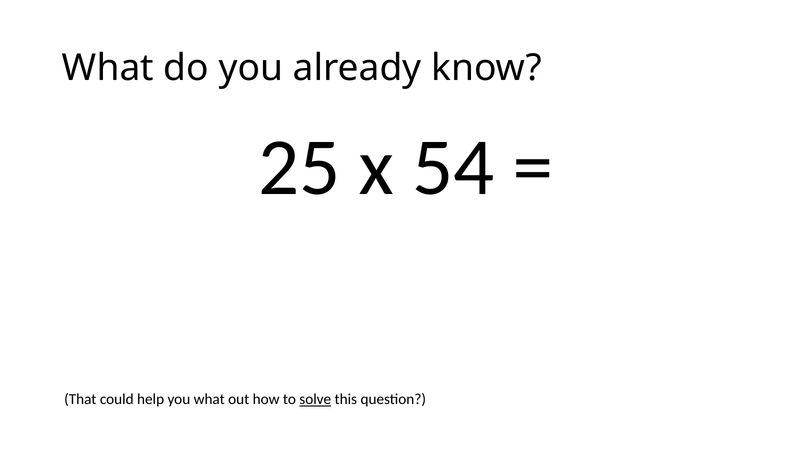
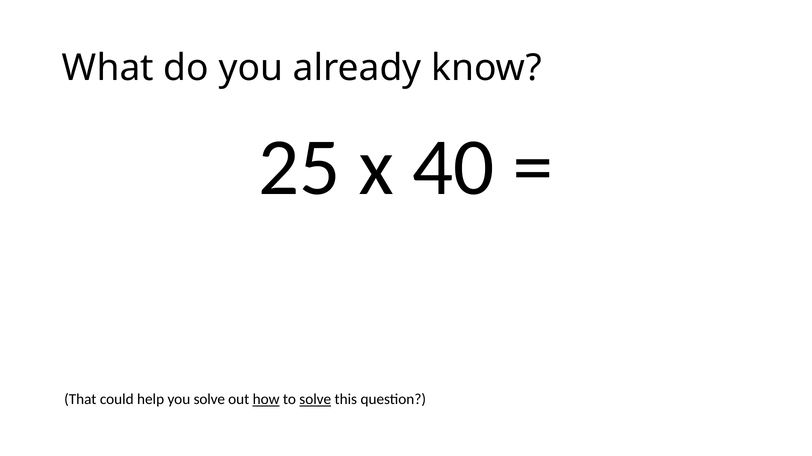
54: 54 -> 40 (453, 168)
you what: what -> solve (209, 400)
how underline: none -> present (266, 400)
